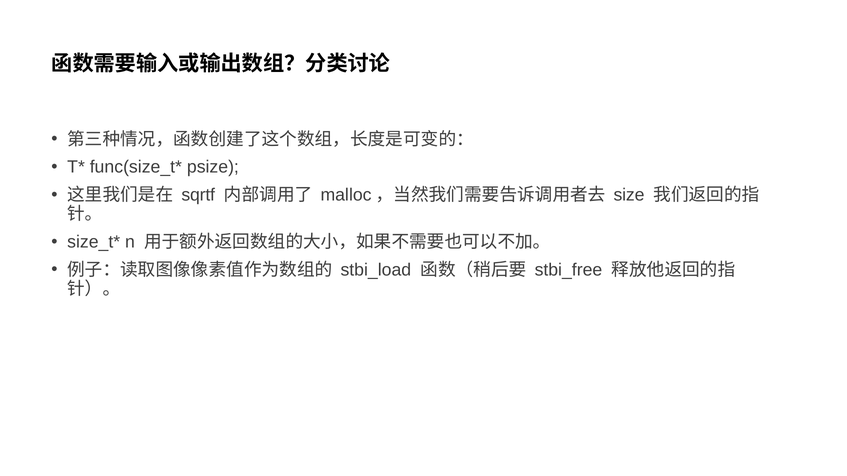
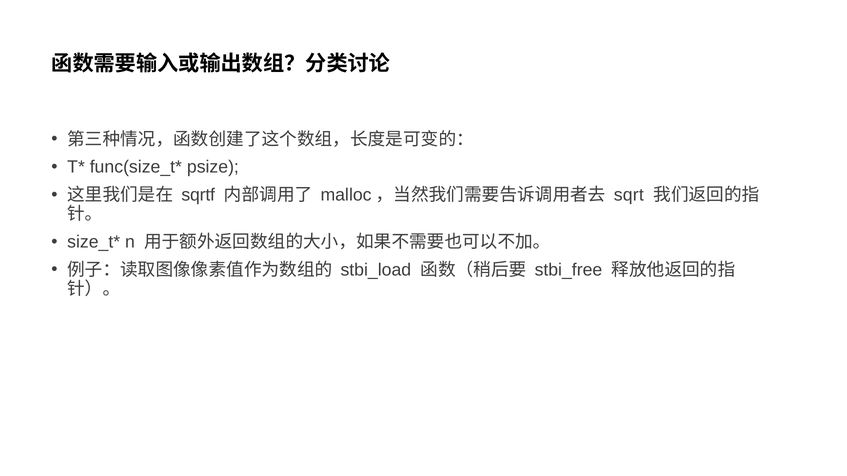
size: size -> sqrt (629, 195)
